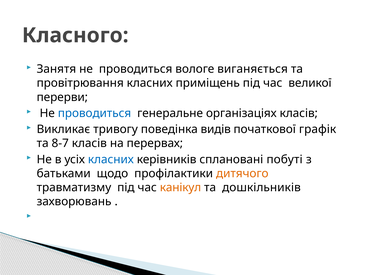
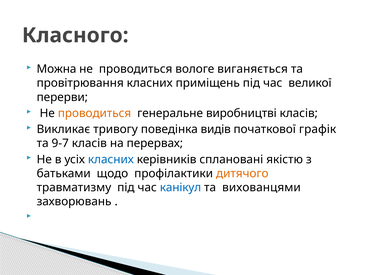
Занятя: Занятя -> Можна (56, 69)
проводиться colour: blue -> orange (95, 113)
організаціях: організаціях -> виробництві (241, 113)
8-7: 8-7 -> 9-7 (60, 143)
побуті: побуті -> якістю (285, 160)
канікул colour: orange -> blue (180, 188)
дошкільників: дошкільників -> вихованцями (261, 188)
